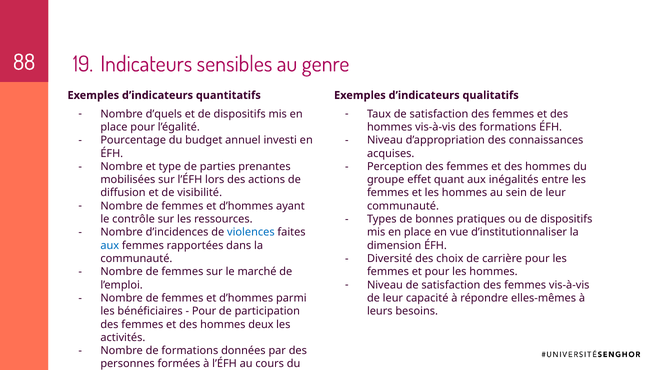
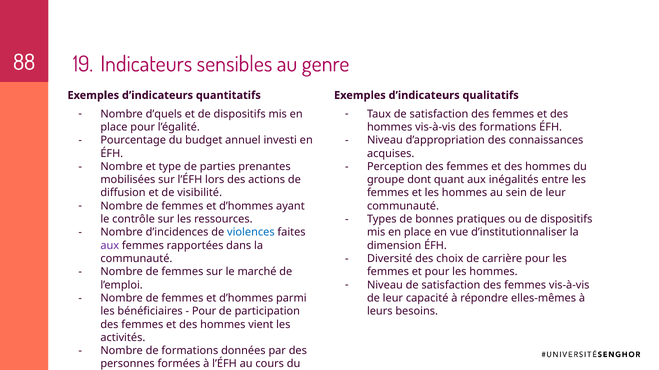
effet: effet -> dont (419, 180)
aux colour: blue -> purple (110, 246)
deux: deux -> vient (261, 325)
